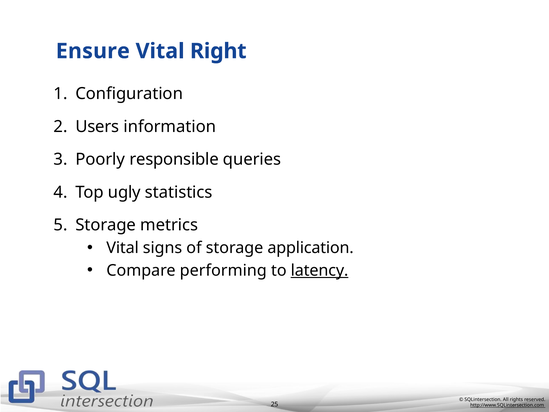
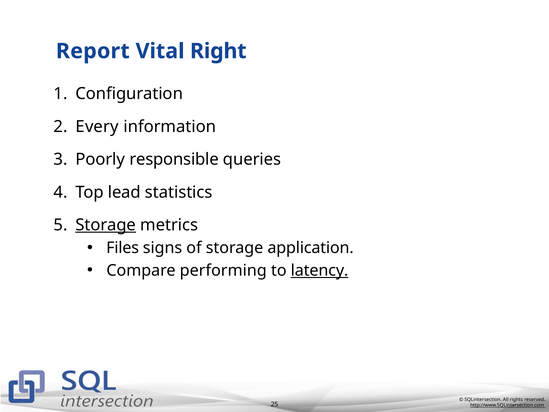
Ensure: Ensure -> Report (93, 51)
Users: Users -> Every (97, 127)
ugly: ugly -> lead (124, 192)
Storage underline: none -> present (106, 225)
Vital: Vital -> Files (123, 248)
